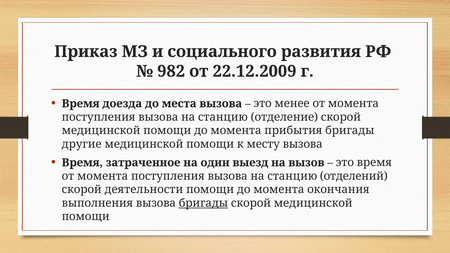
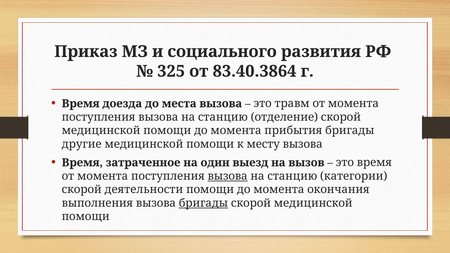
982: 982 -> 325 (171, 71)
22.12.2009: 22.12.2009 -> 83.40.3864 (255, 71)
менее: менее -> травм (292, 104)
вызова underline: none -> present (228, 176)
отделений: отделений -> категории (354, 176)
